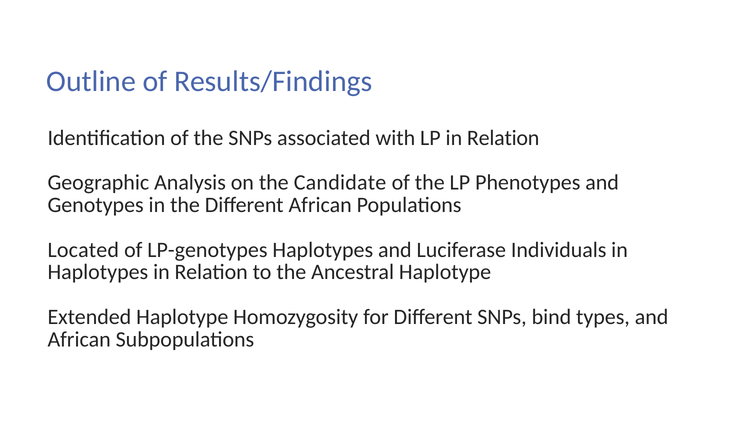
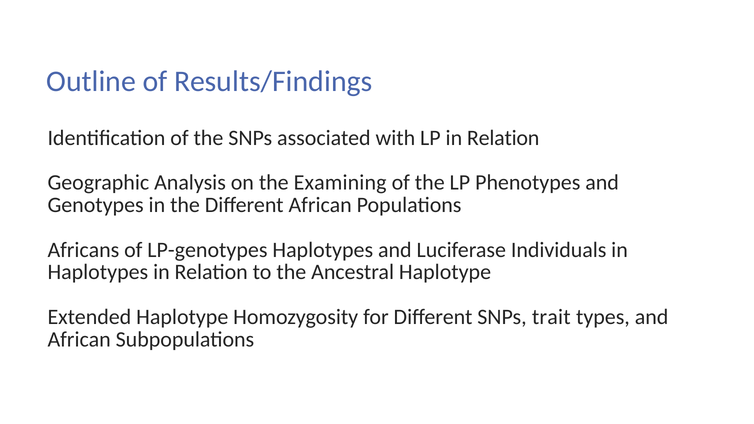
Candidate: Candidate -> Examining (340, 183)
Located: Located -> Africans (83, 250)
bind: bind -> trait (551, 317)
